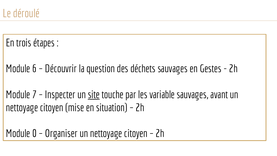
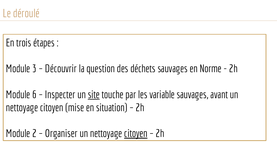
6: 6 -> 3 (34, 69)
Gestes: Gestes -> Norme (211, 69)
7: 7 -> 6 (34, 95)
0: 0 -> 2 (34, 133)
citoyen underline: none -> present (136, 133)
